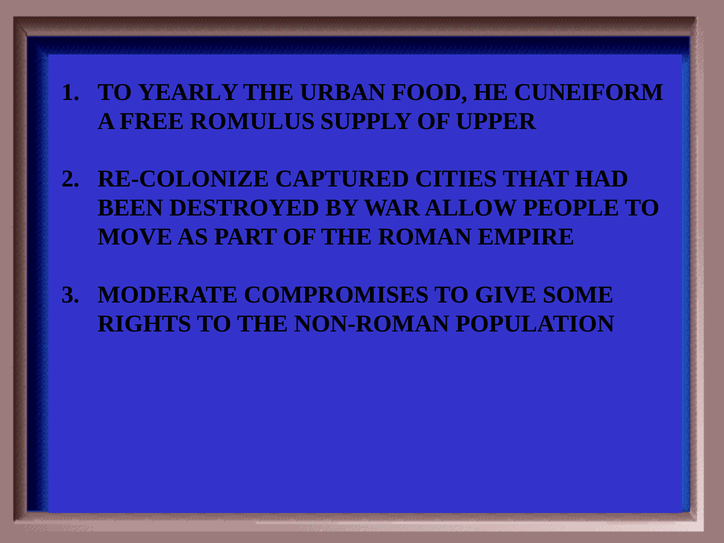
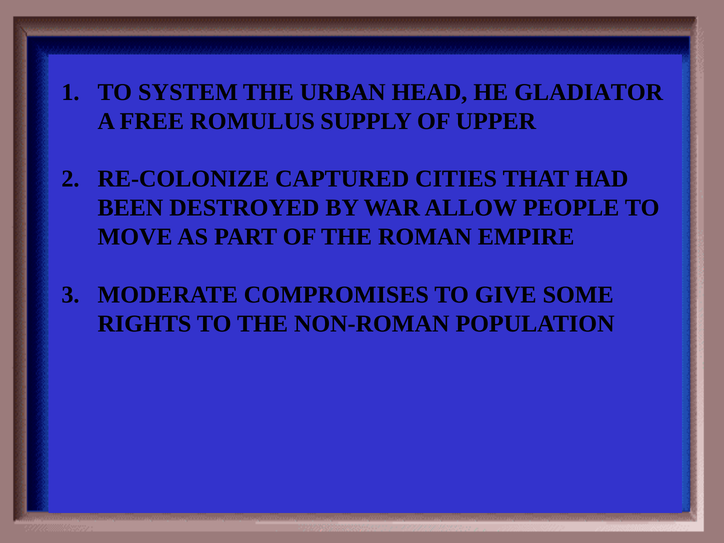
YEARLY: YEARLY -> SYSTEM (188, 92)
FOOD: FOOD -> HEAD (430, 92)
CUNEIFORM: CUNEIFORM -> GLADIATOR (589, 92)
